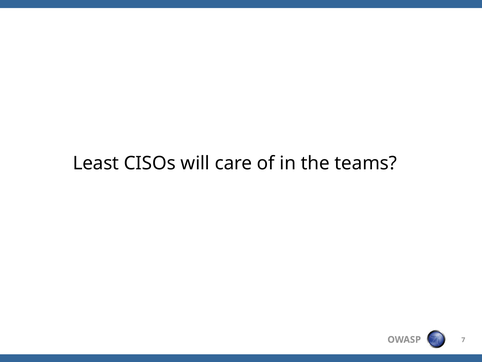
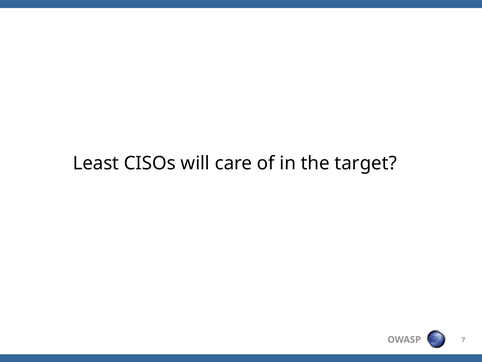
teams: teams -> target (366, 163)
